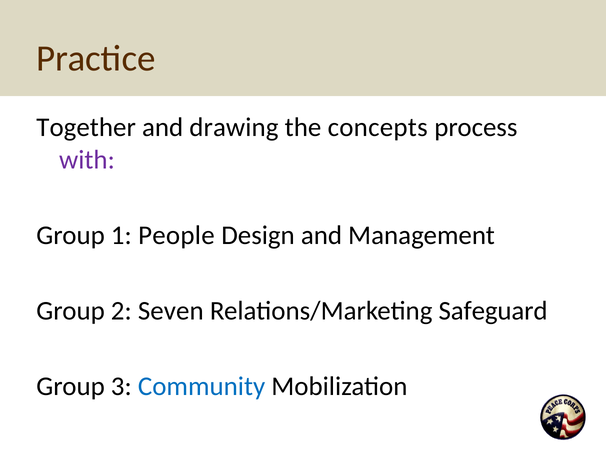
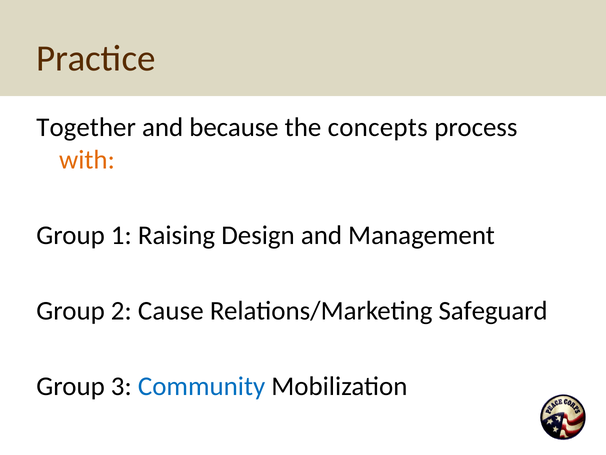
drawing: drawing -> because (234, 127)
with colour: purple -> orange (87, 160)
People: People -> Raising (177, 235)
Seven: Seven -> Cause (171, 310)
